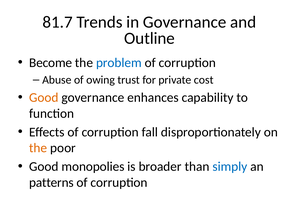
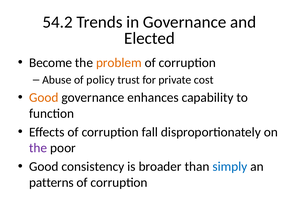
81.7: 81.7 -> 54.2 (58, 22)
Outline: Outline -> Elected (150, 38)
problem colour: blue -> orange (119, 63)
owing: owing -> policy (101, 80)
the colour: orange -> purple (38, 148)
monopolies: monopolies -> consistency (93, 167)
